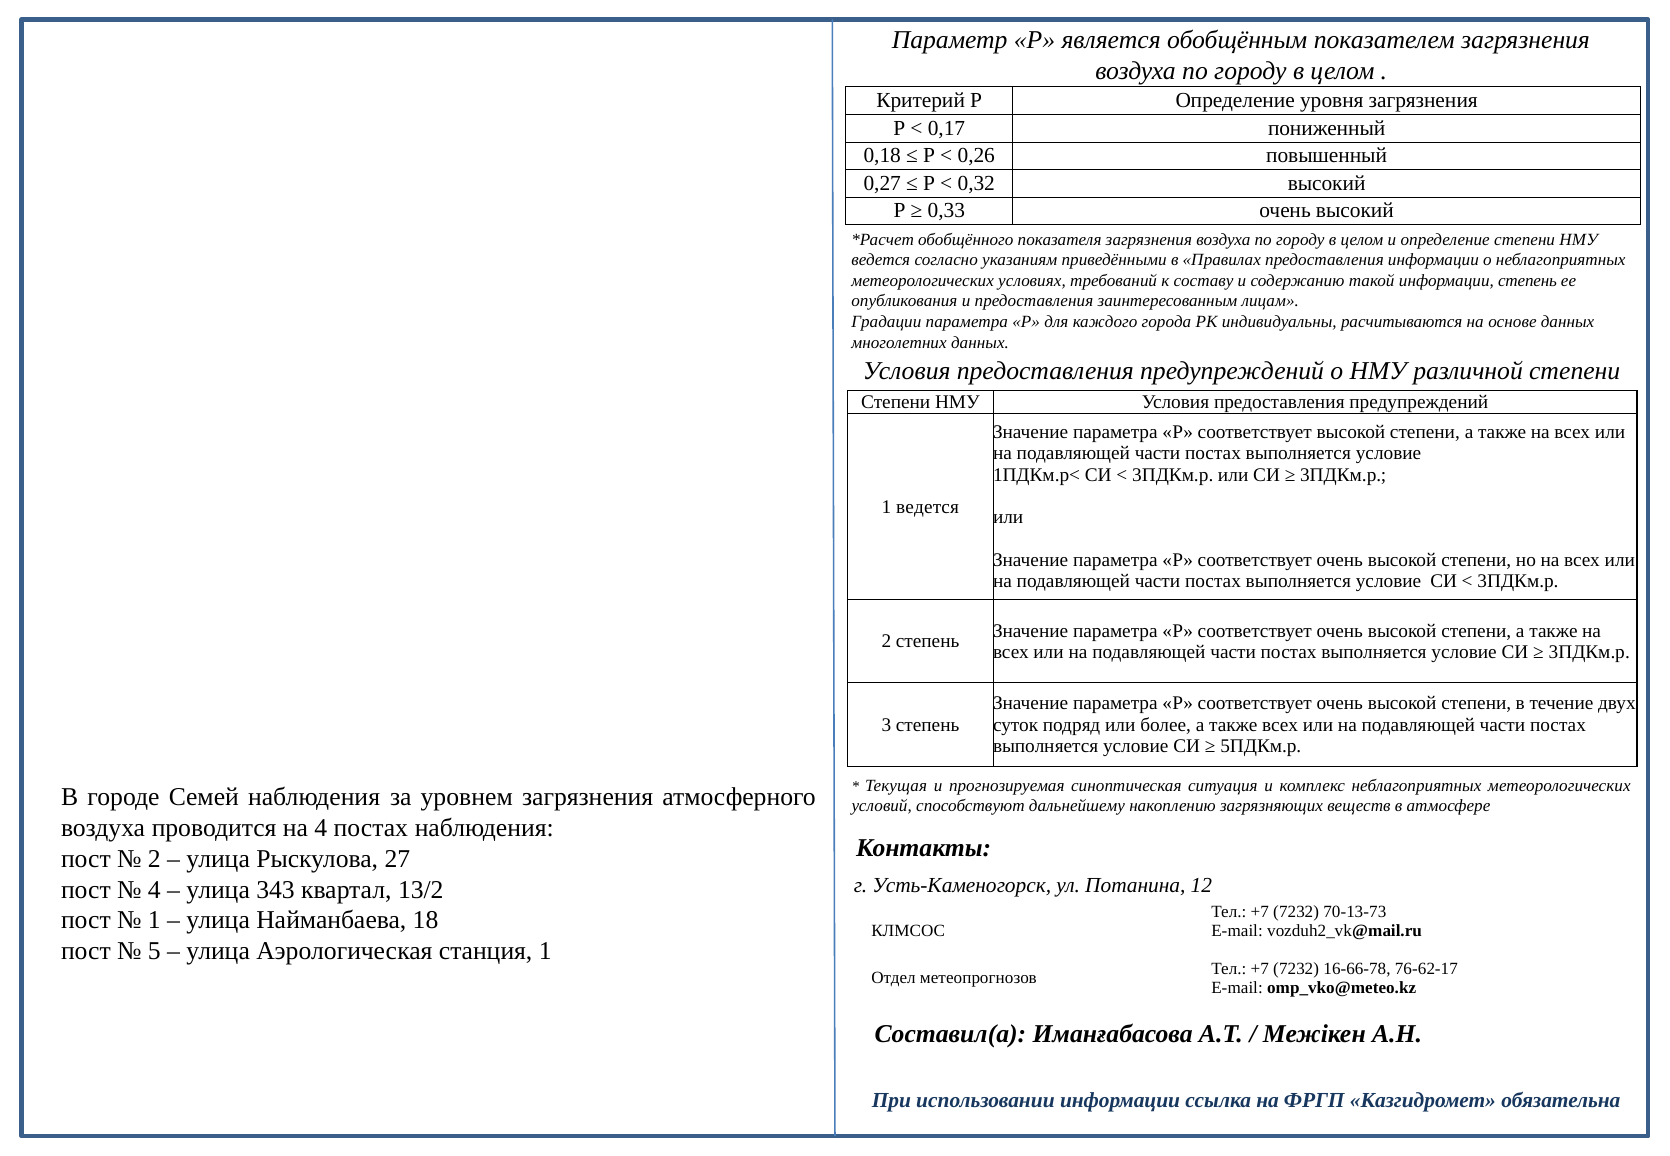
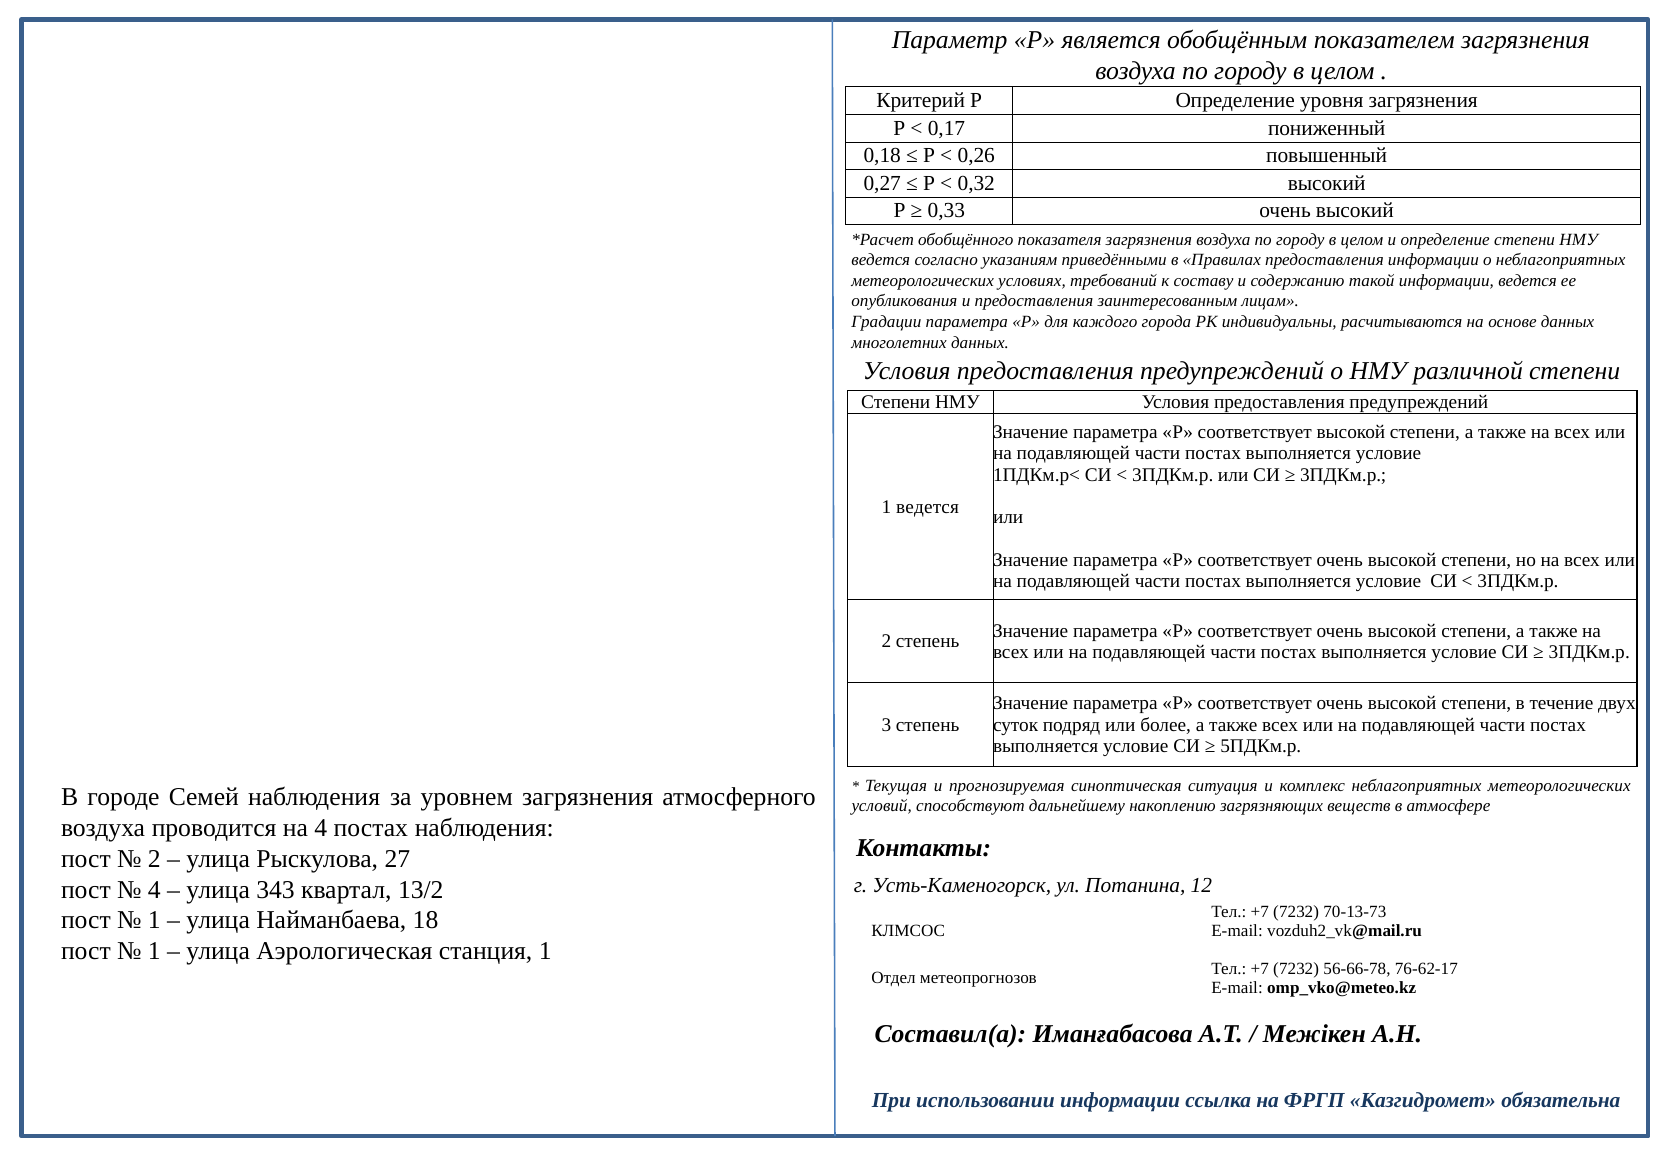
информации степень: степень -> ведется (1528, 281)
5: 5 -> 1 (154, 951)
16-66-78: 16-66-78 -> 56-66-78 (1357, 969)
